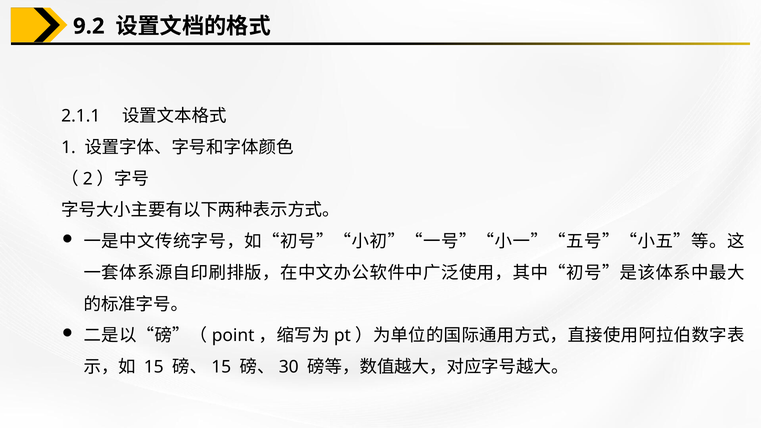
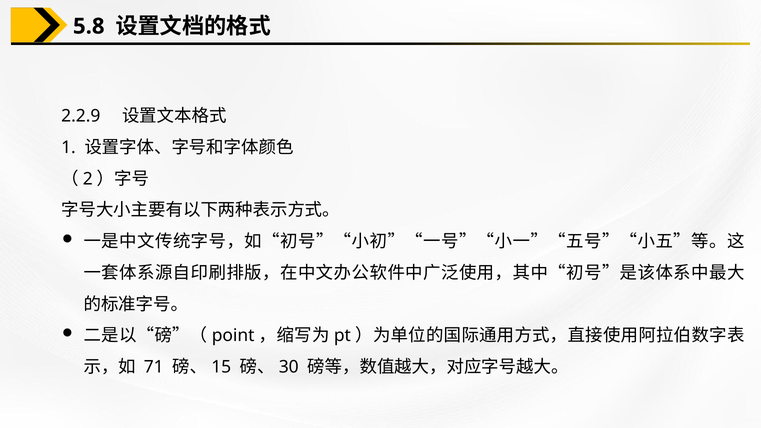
9.2: 9.2 -> 5.8 (89, 26)
2.1.1: 2.1.1 -> 2.2.9 (81, 116)
15: 15 -> 71 (154, 367)
